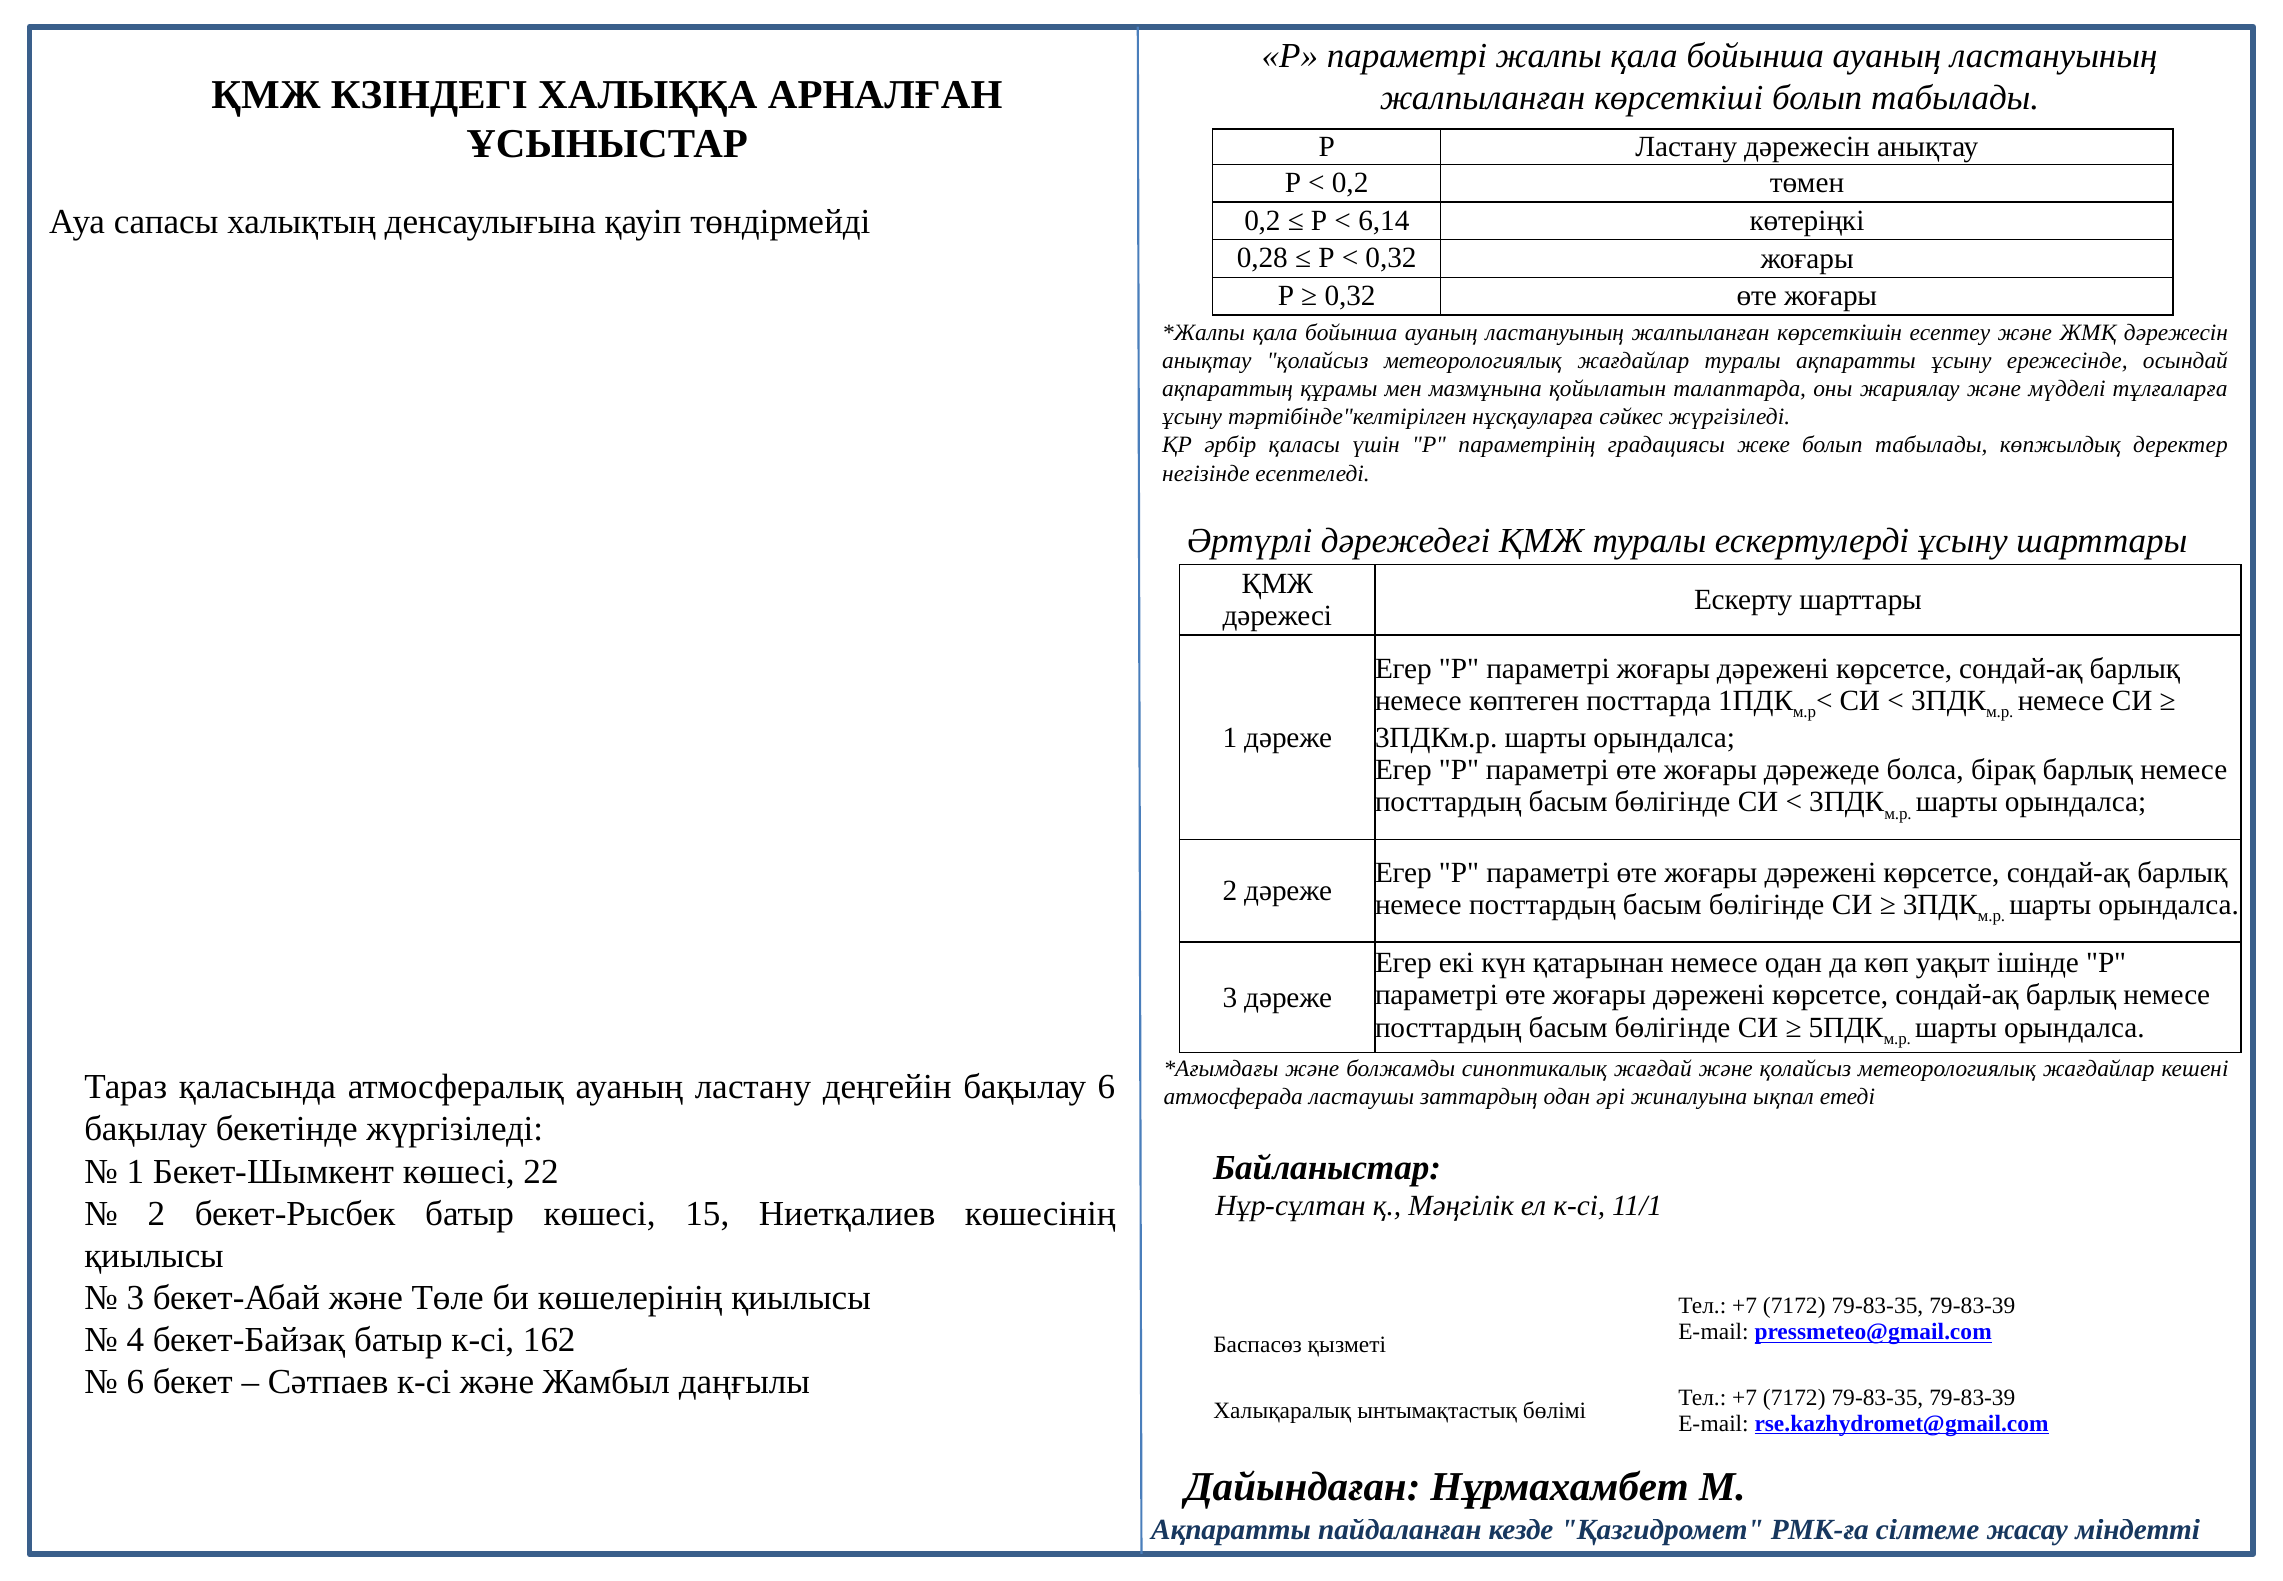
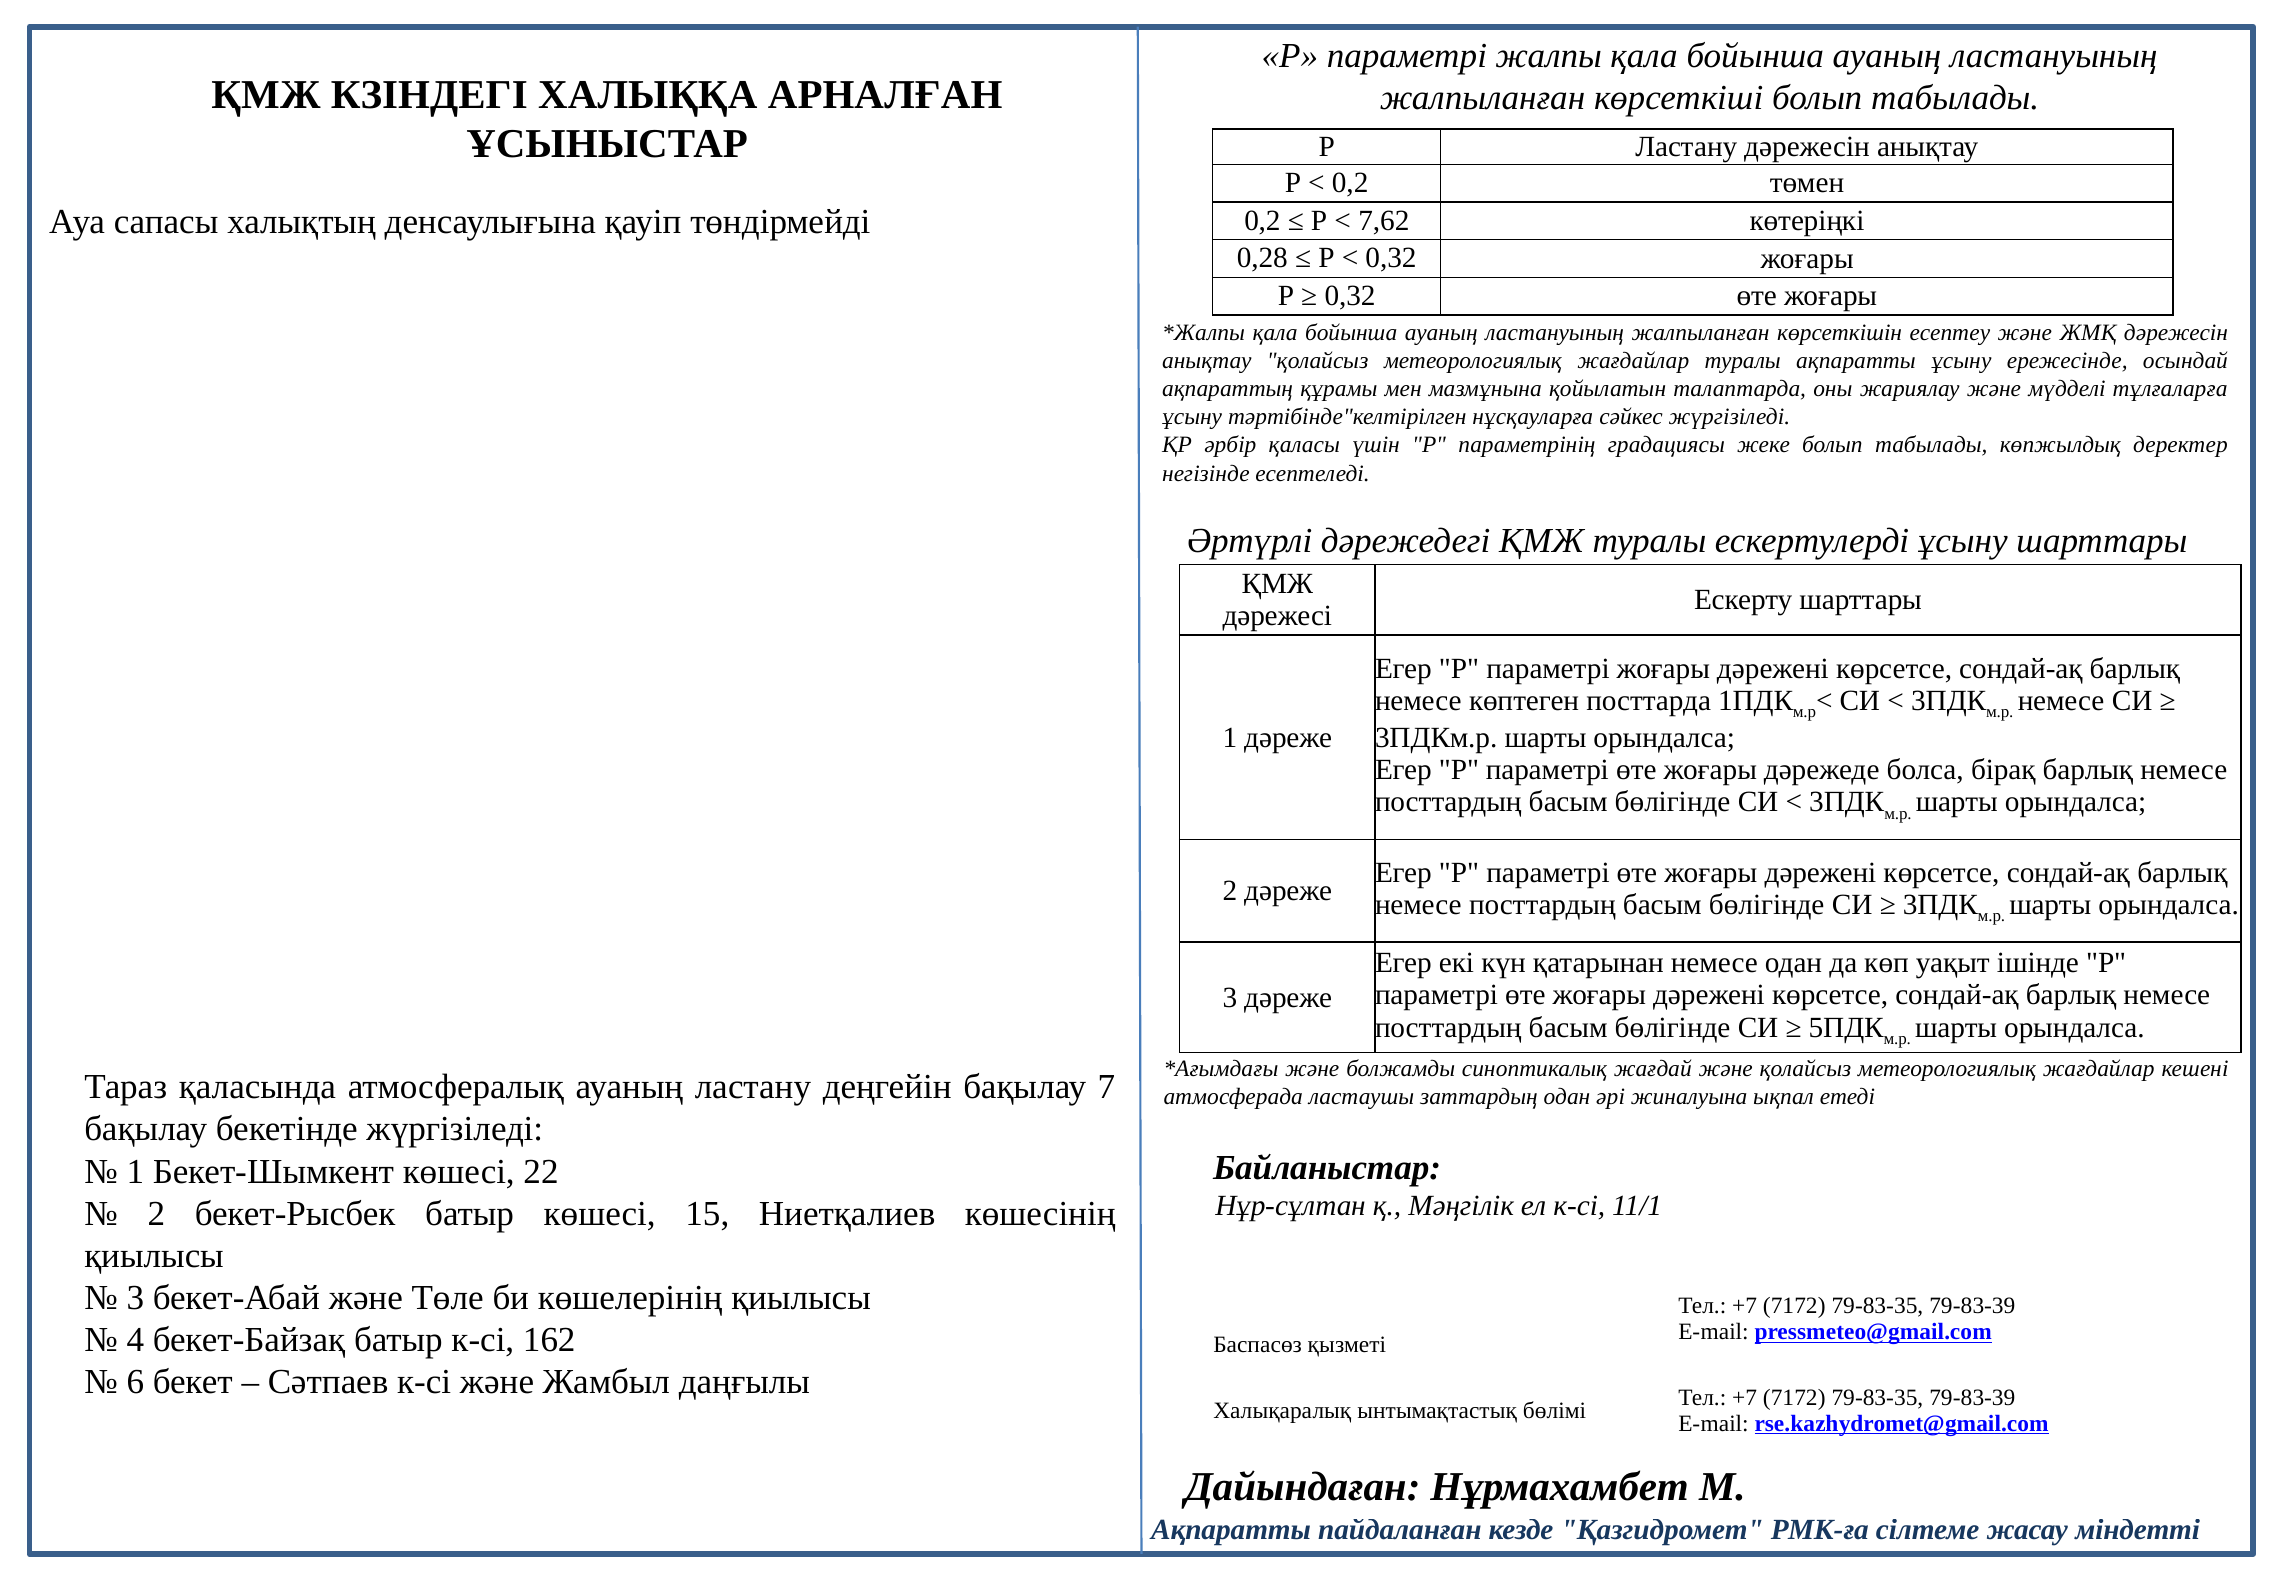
6,14: 6,14 -> 7,62 (1384, 220)
бақылау 6: 6 -> 7 (1106, 1087)
